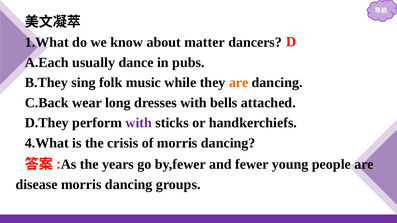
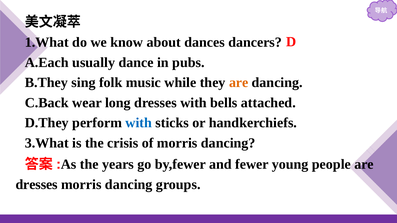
matter: matter -> dances (205, 42)
with colour: purple -> blue (139, 123)
4.What: 4.What -> 3.What (47, 143)
disease: disease -> dresses (37, 185)
